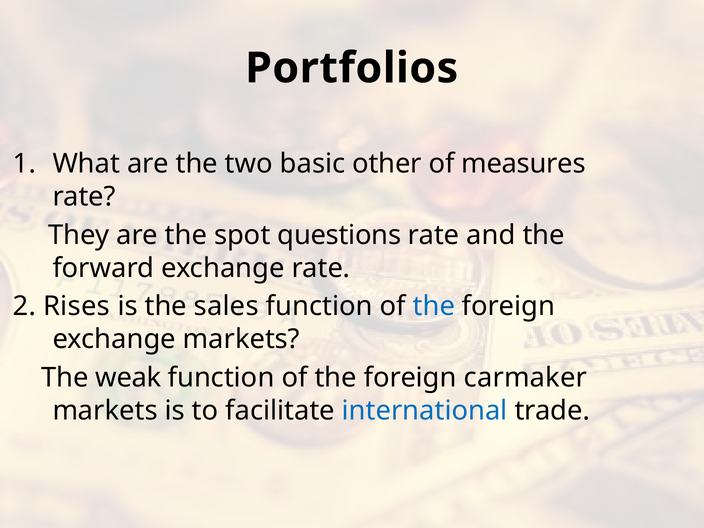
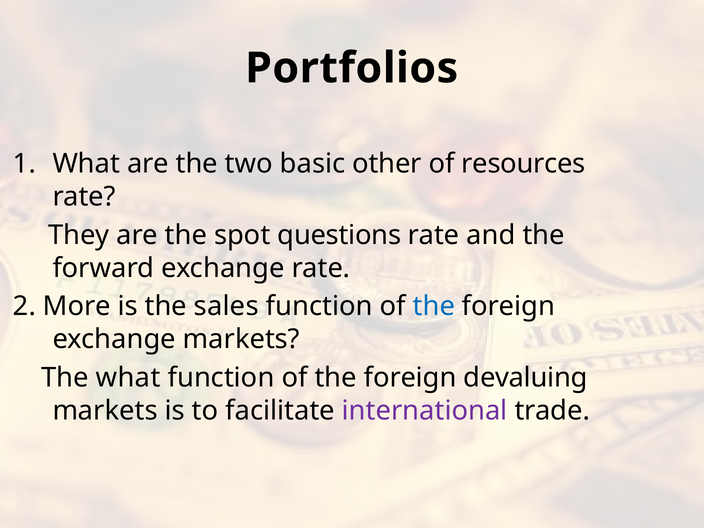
measures: measures -> resources (523, 164)
Rises: Rises -> More (77, 306)
The weak: weak -> what (128, 378)
carmaker: carmaker -> devaluing (526, 378)
international colour: blue -> purple (425, 410)
